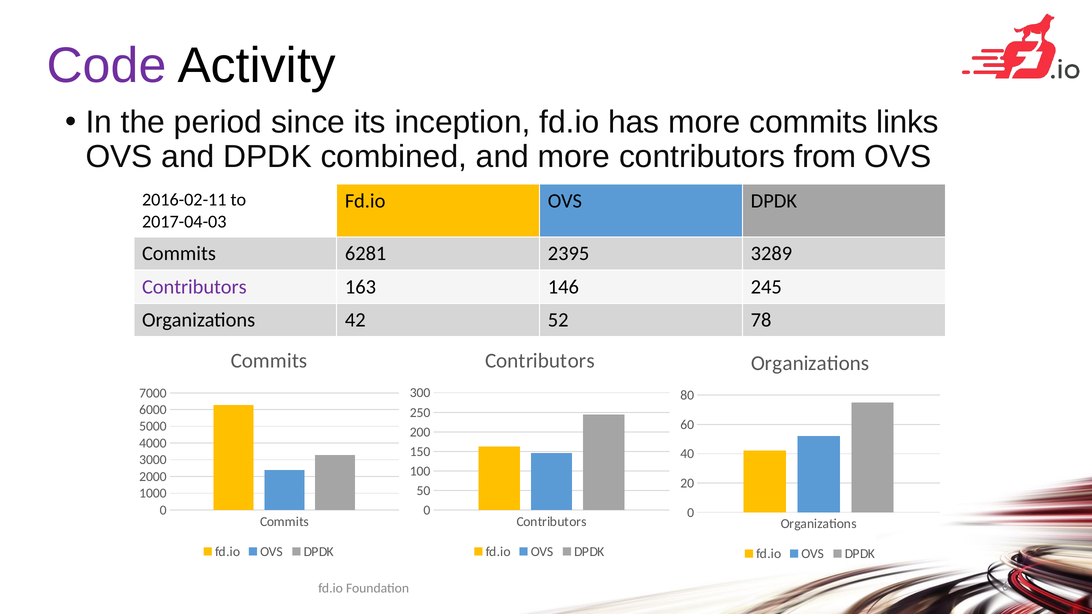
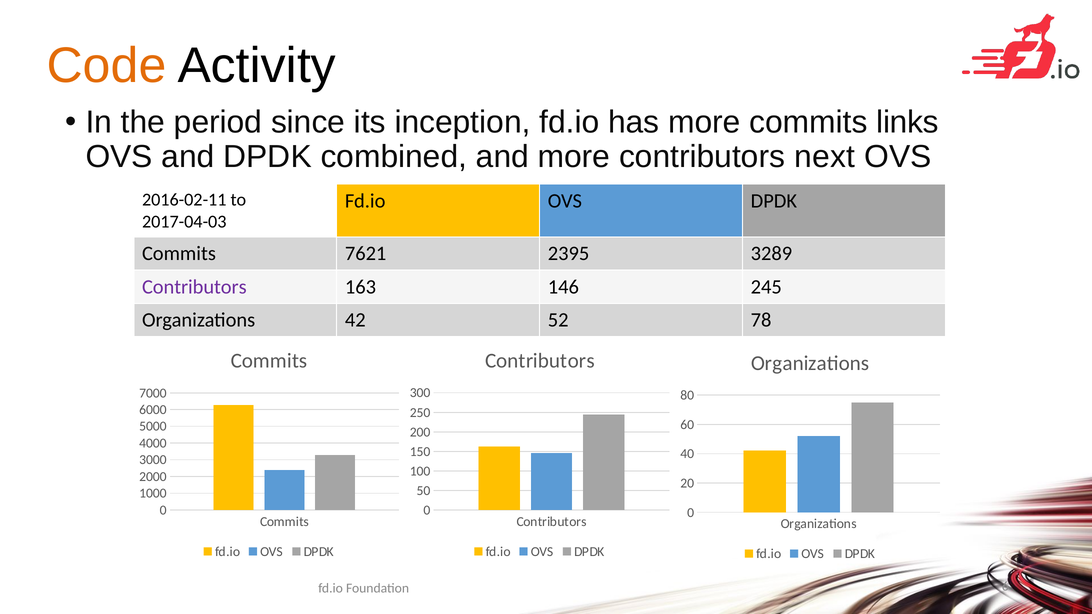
Code colour: purple -> orange (107, 66)
from: from -> next (825, 157)
6281: 6281 -> 7621 (366, 254)
